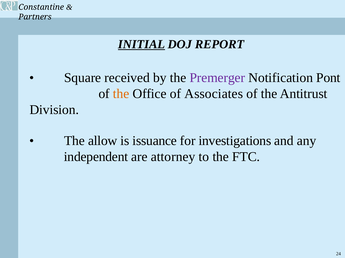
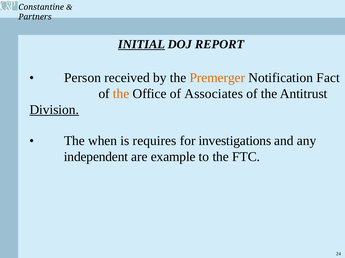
Square: Square -> Person (83, 78)
Premerger colour: purple -> orange (217, 78)
Pont: Pont -> Fact (328, 78)
Division underline: none -> present (54, 110)
allow: allow -> when (103, 141)
issuance: issuance -> requires (155, 141)
attorney: attorney -> example (173, 157)
